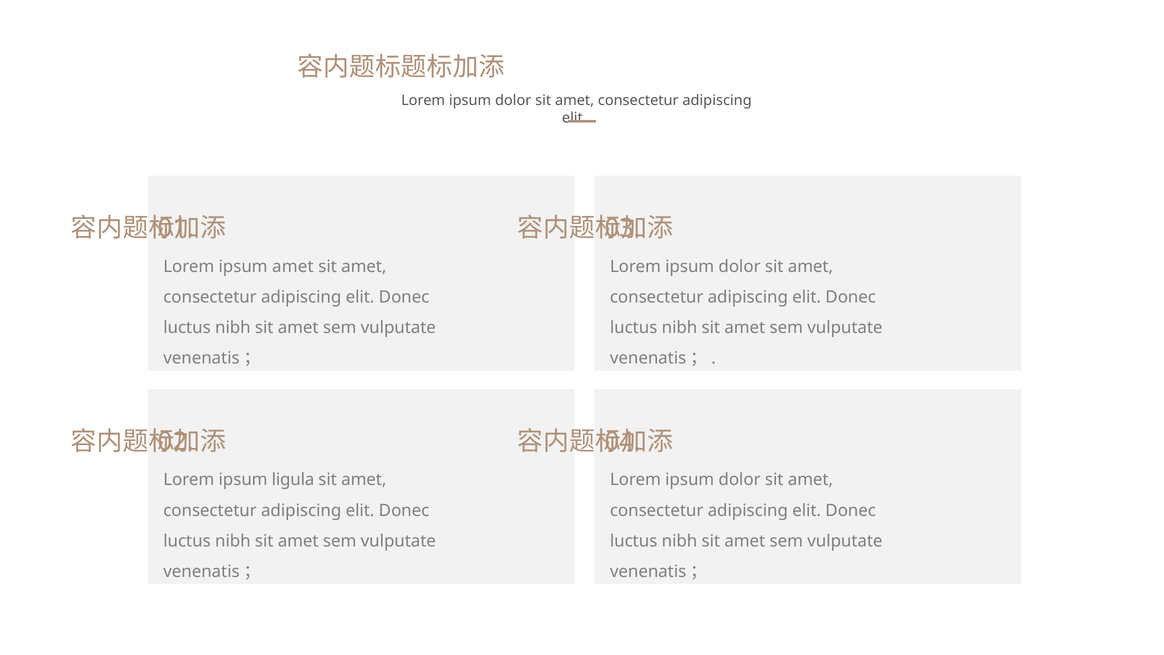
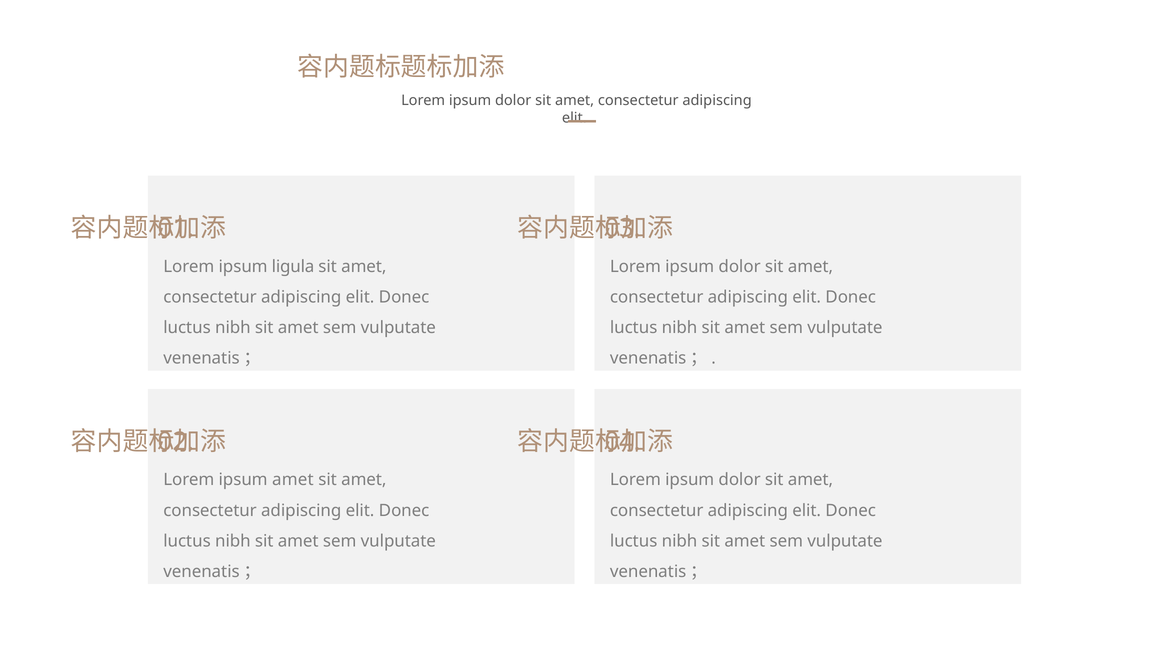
ipsum amet: amet -> ligula (293, 266)
ipsum ligula: ligula -> amet (293, 480)
